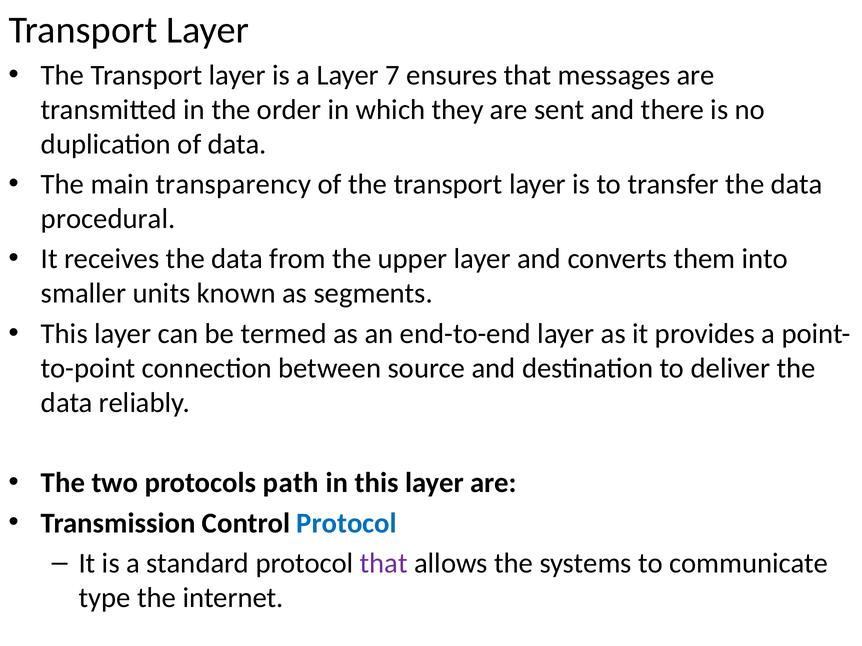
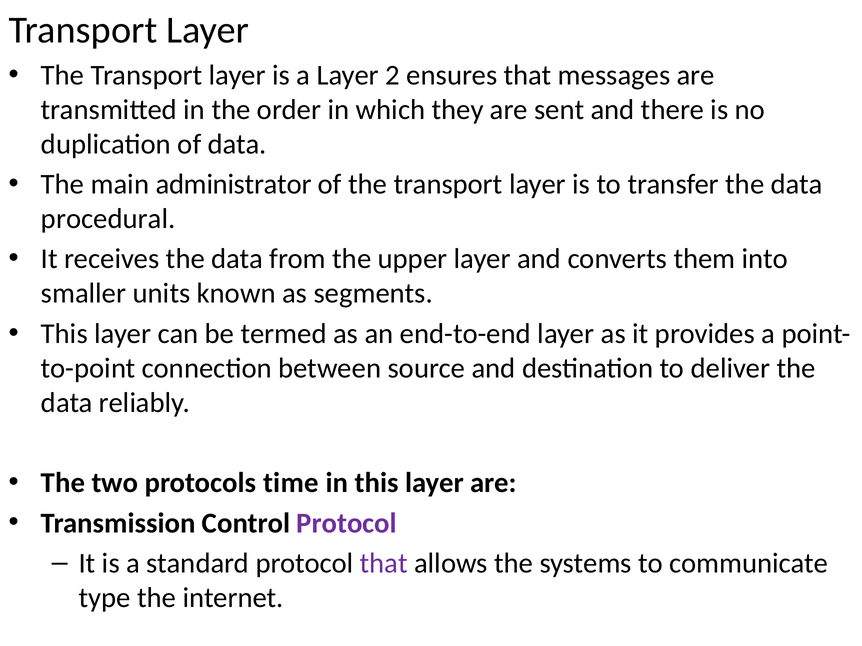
7: 7 -> 2 (393, 75)
transparency: transparency -> administrator (234, 184)
path: path -> time (291, 483)
Protocol colour: blue -> purple (347, 523)
